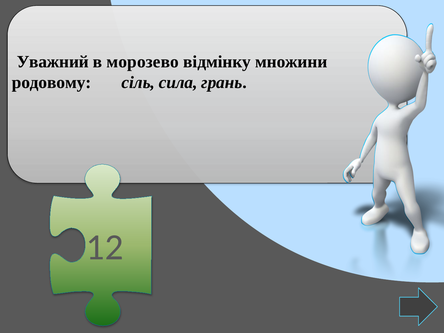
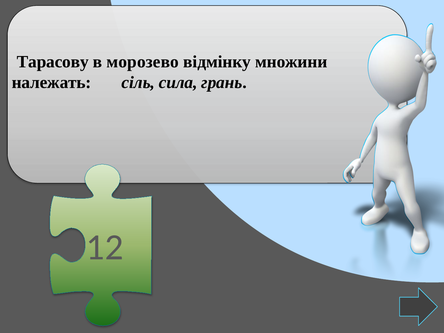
Уважний: Уважний -> Тарасову (53, 62)
родовому: родовому -> належать (52, 83)
